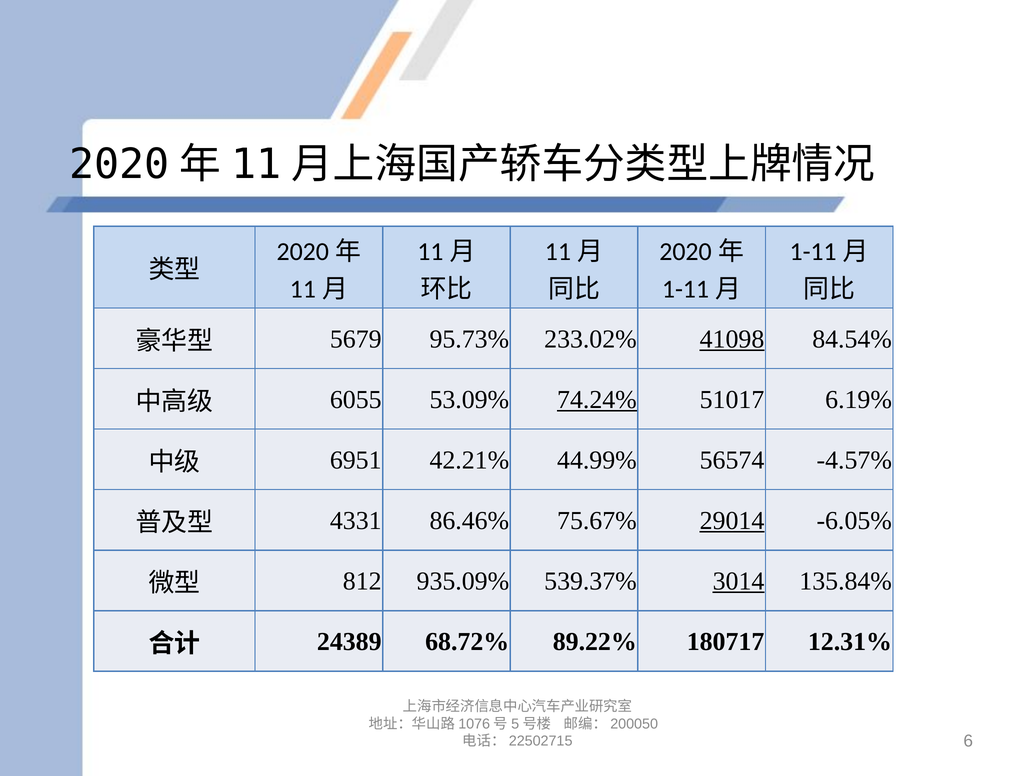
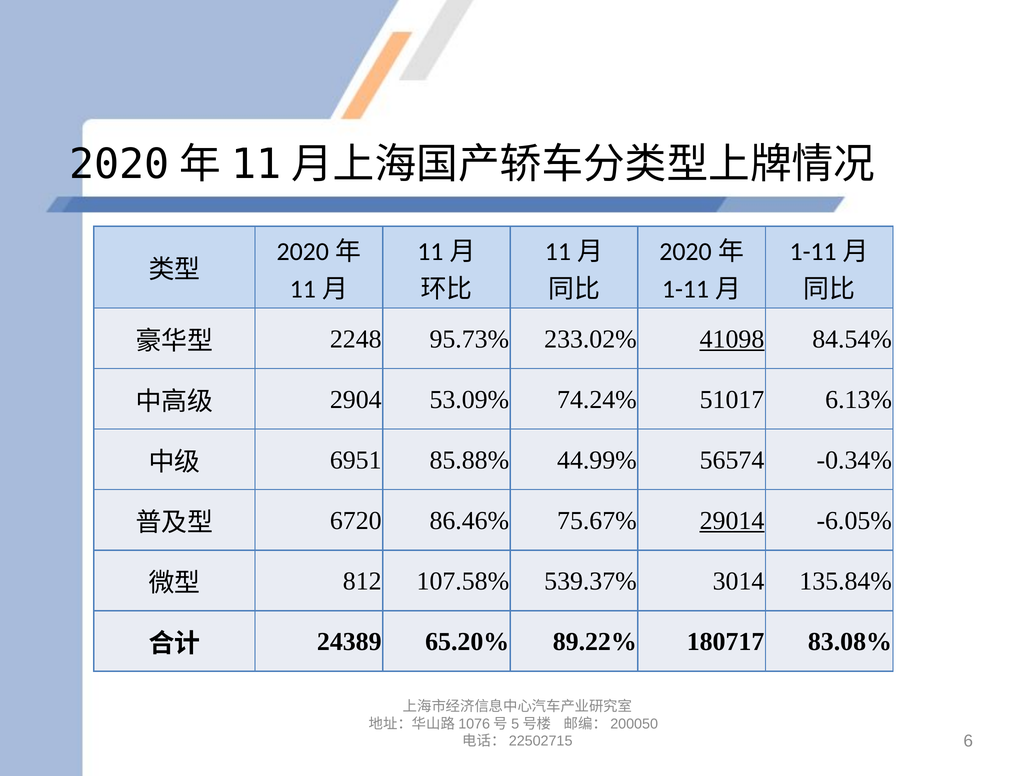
5679: 5679 -> 2248 (356, 339)
6055: 6055 -> 2904 (356, 400)
74.24% underline: present -> none (597, 400)
6.19%: 6.19% -> 6.13% (859, 400)
42.21%: 42.21% -> 85.88% (469, 460)
-4.57%: -4.57% -> -0.34% (854, 460)
4331: 4331 -> 6720 (356, 521)
935.09%: 935.09% -> 107.58% (463, 581)
3014 underline: present -> none (739, 581)
68.72%: 68.72% -> 65.20% (467, 642)
12.31%: 12.31% -> 83.08% (850, 642)
